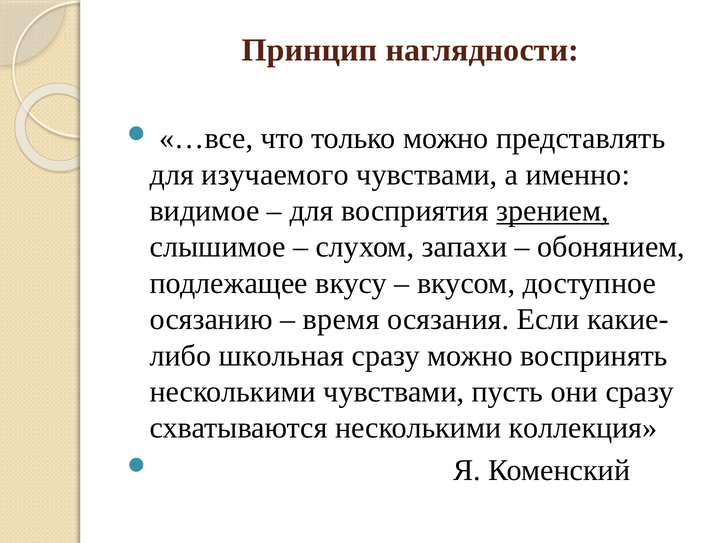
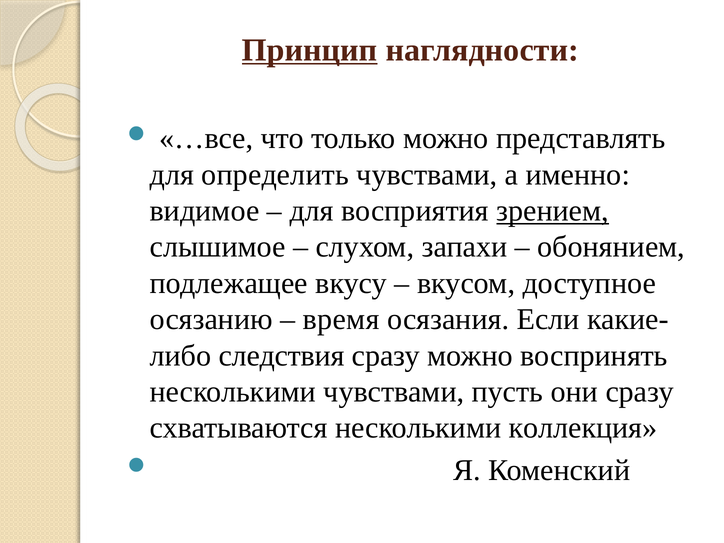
Принцип underline: none -> present (310, 50)
изучаемого: изучаемого -> определить (275, 175)
школьная: школьная -> следствия (282, 356)
